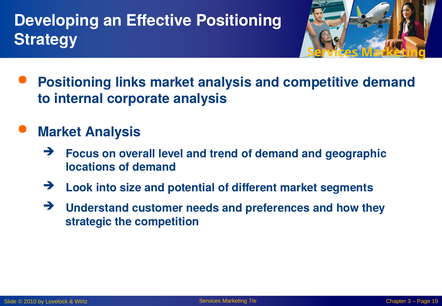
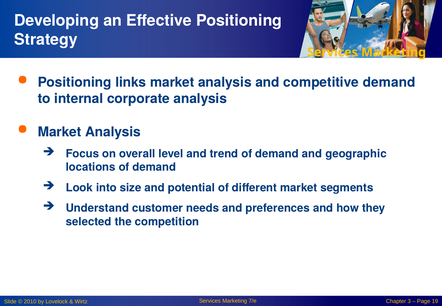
strategic: strategic -> selected (89, 222)
